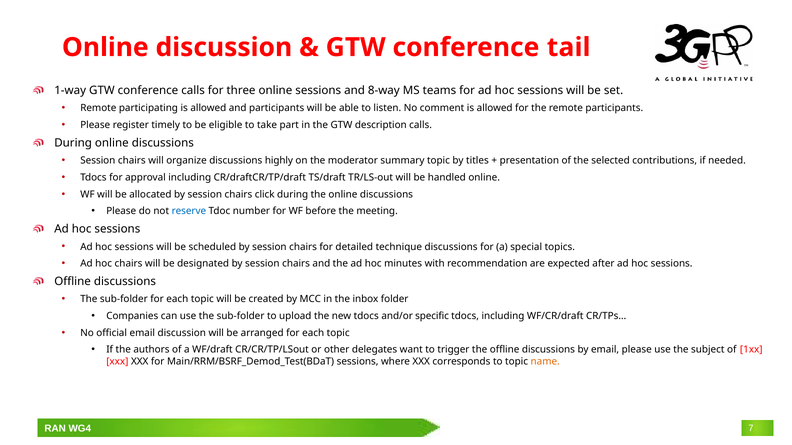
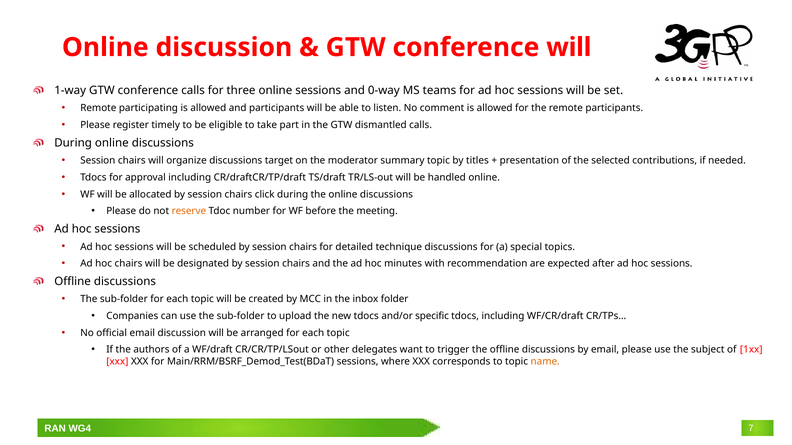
conference tail: tail -> will (569, 47)
8-way: 8-way -> 0-way (384, 91)
description: description -> dismantled (381, 125)
highly: highly -> target (279, 161)
reserve colour: blue -> orange (189, 211)
